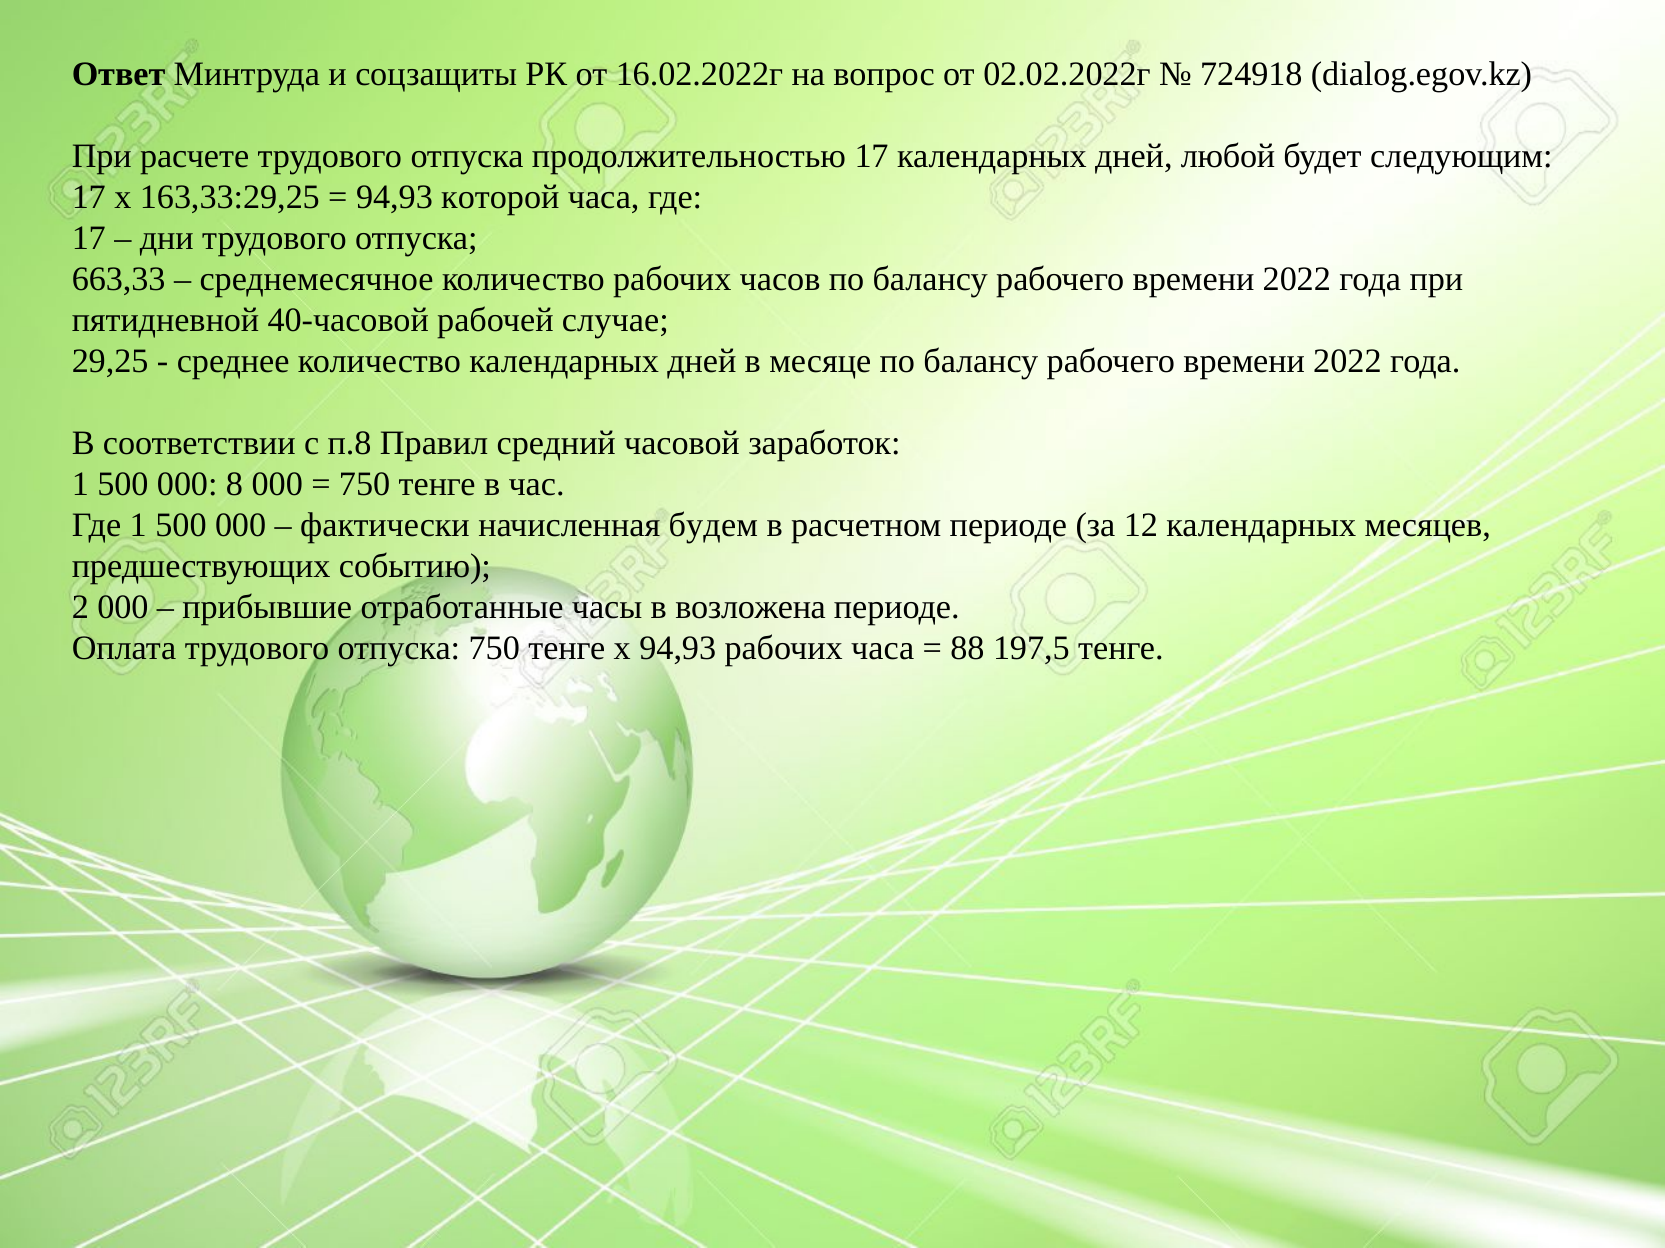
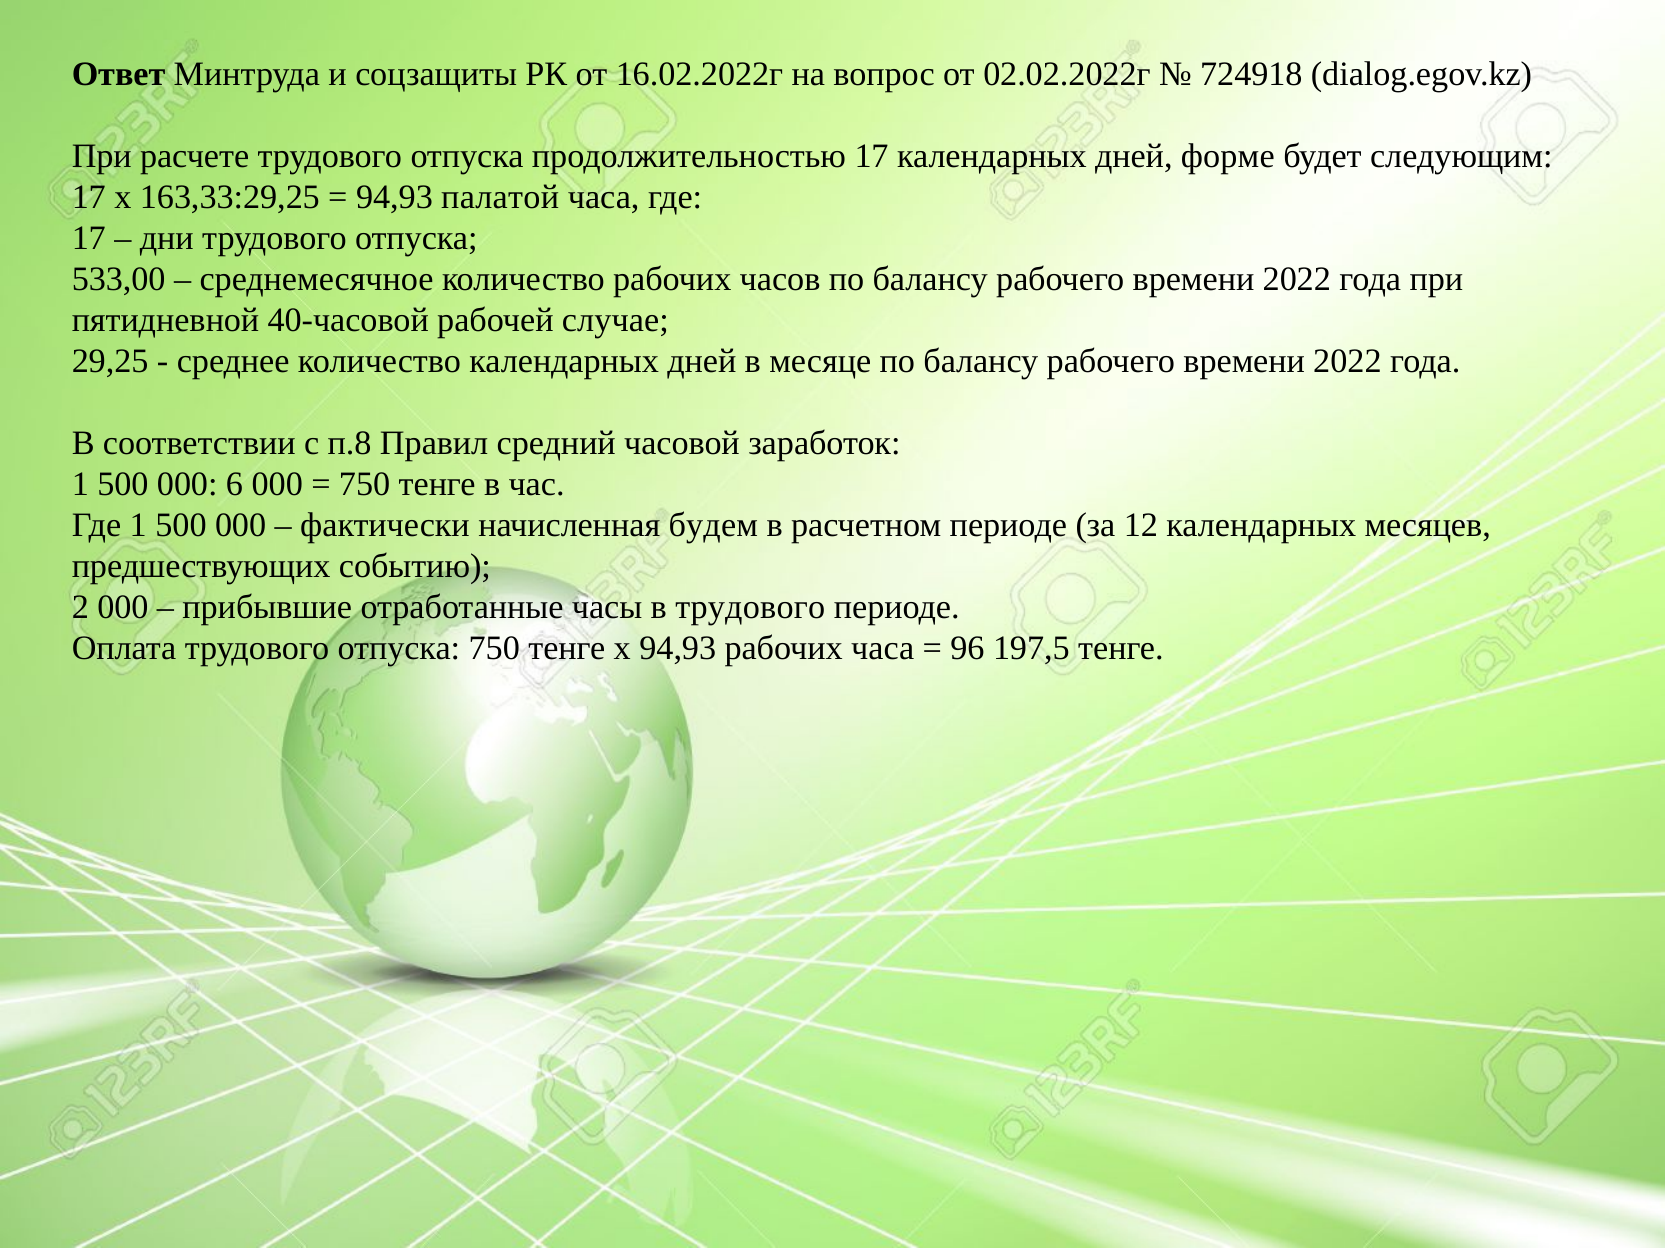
любой: любой -> форме (1228, 156)
которой: которой -> палатой (500, 197)
663,33: 663,33 -> 533,00 (119, 279)
8: 8 -> 6 (235, 484)
в возложена: возложена -> трудового (750, 607)
88: 88 -> 96 (967, 648)
